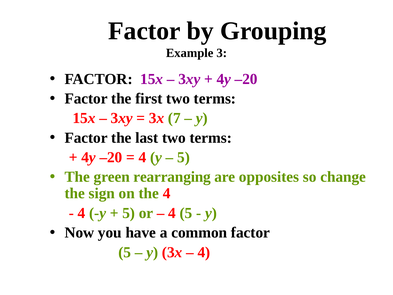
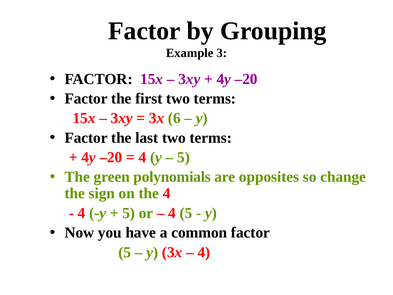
7: 7 -> 6 (174, 118)
rearranging: rearranging -> polynomials (172, 177)
